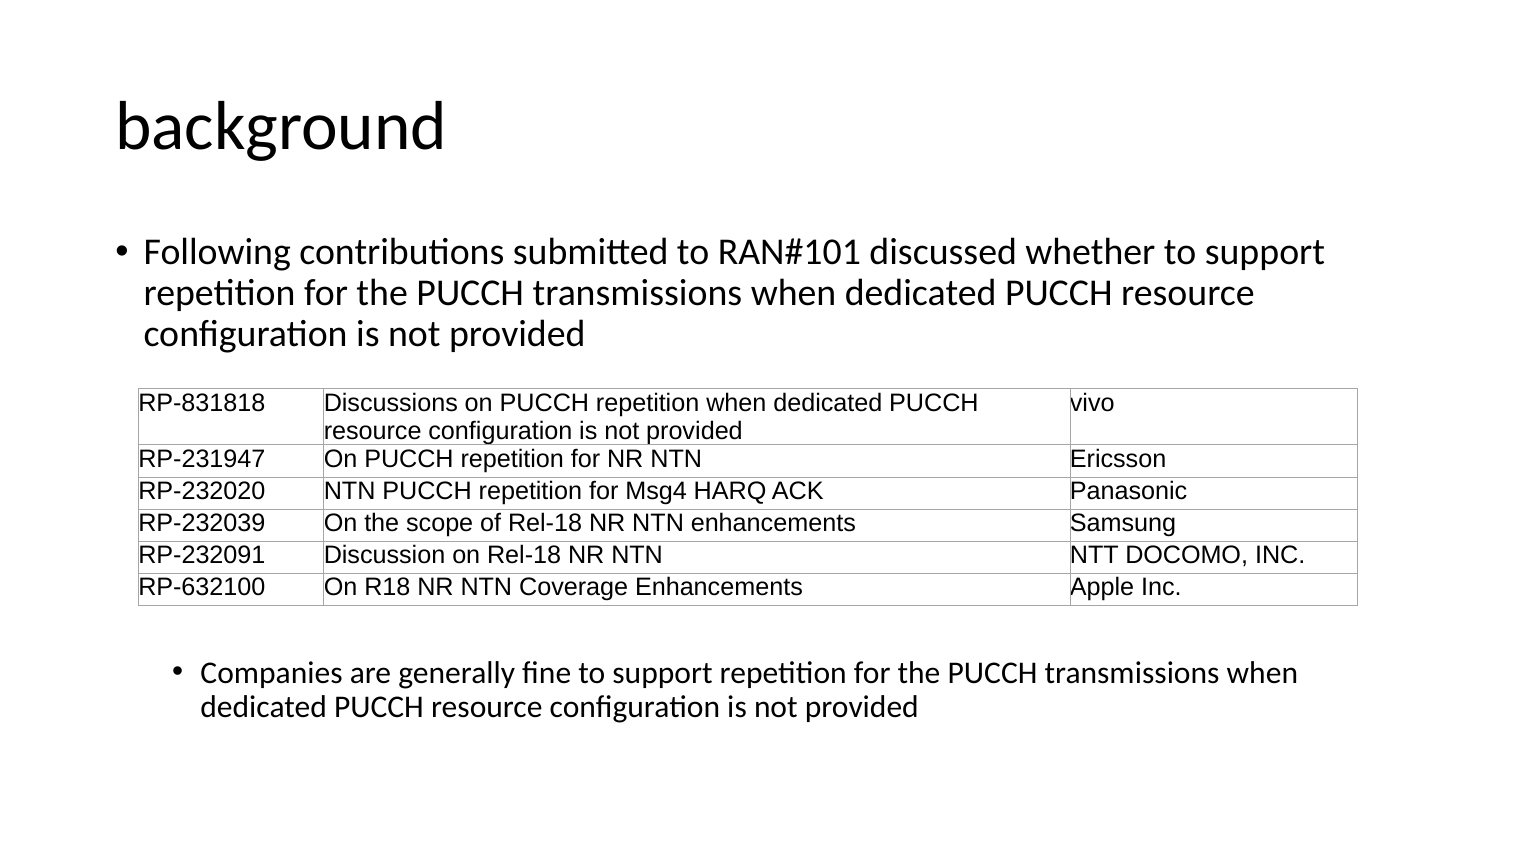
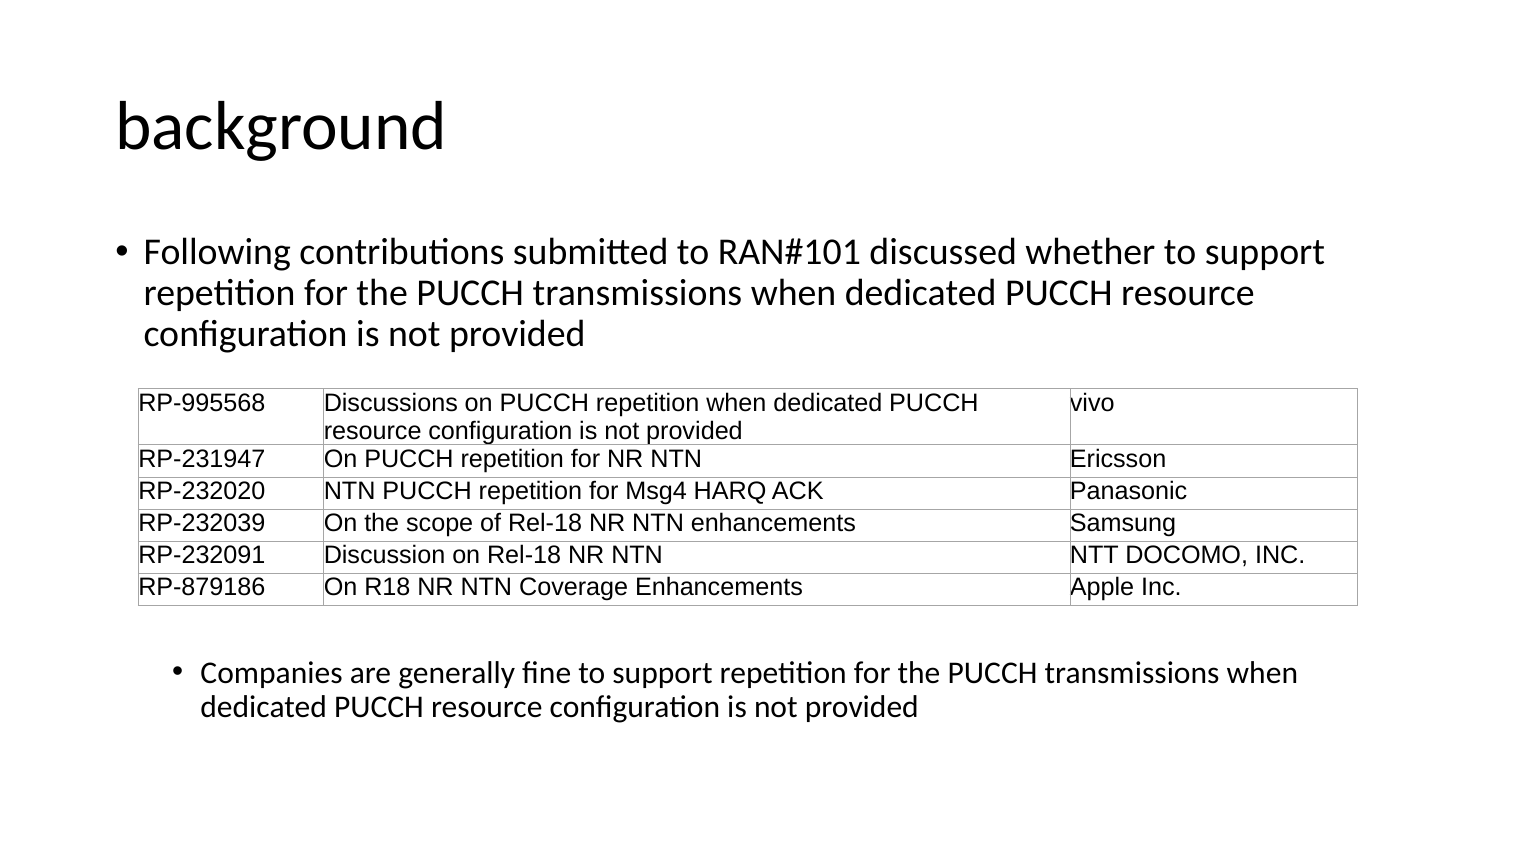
RP-831818: RP-831818 -> RP-995568 (202, 403)
RP-632100: RP-632100 -> RP-879186 (202, 588)
